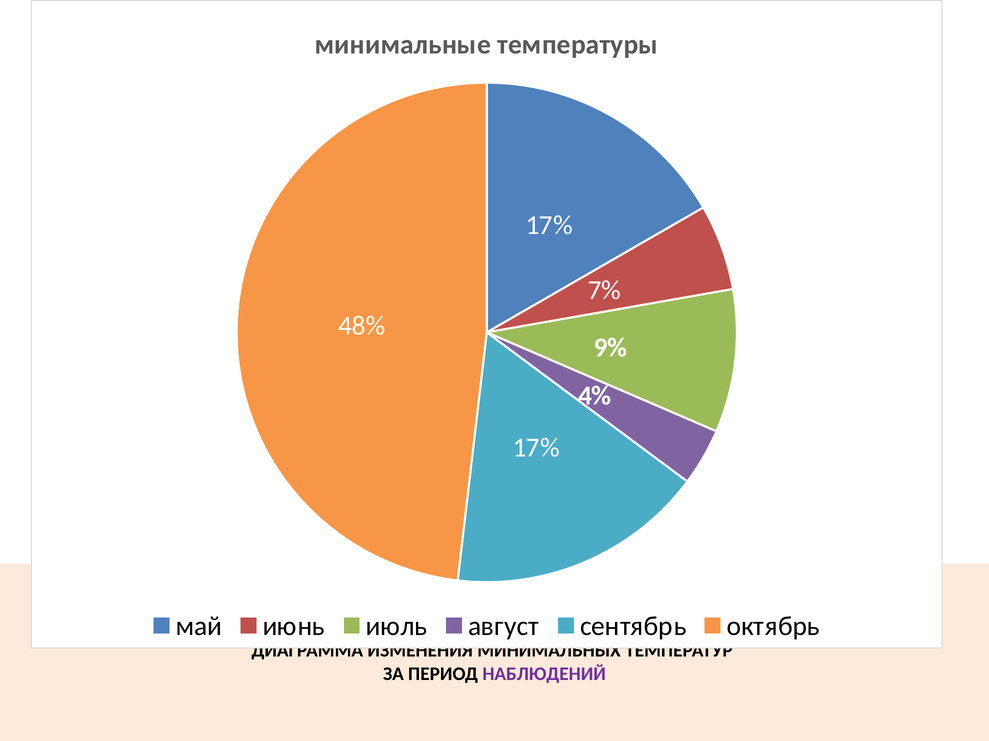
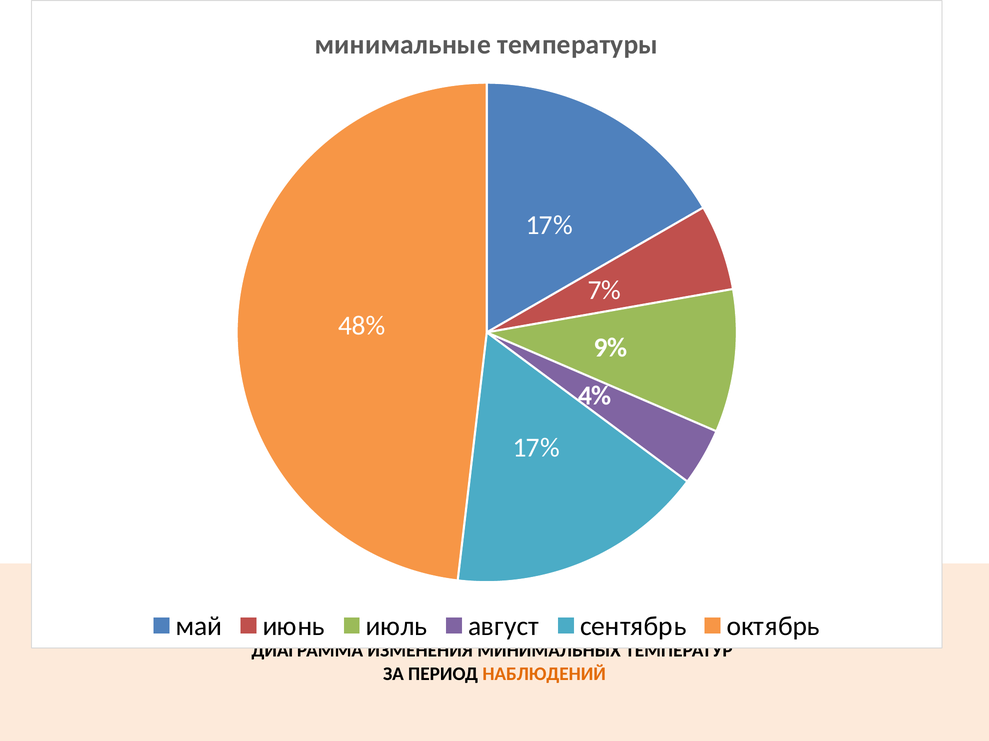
НАБЛЮДЕНИЙ colour: purple -> orange (544, 675)
